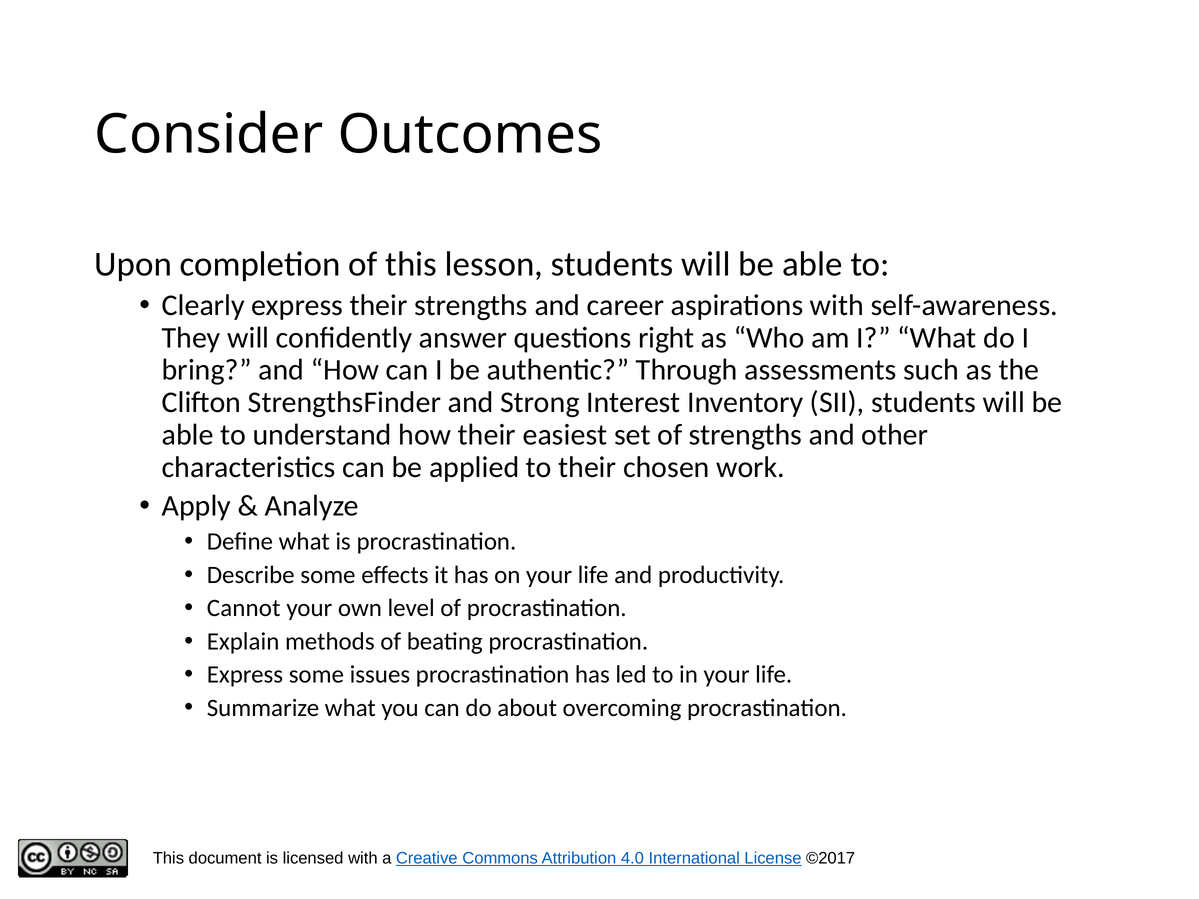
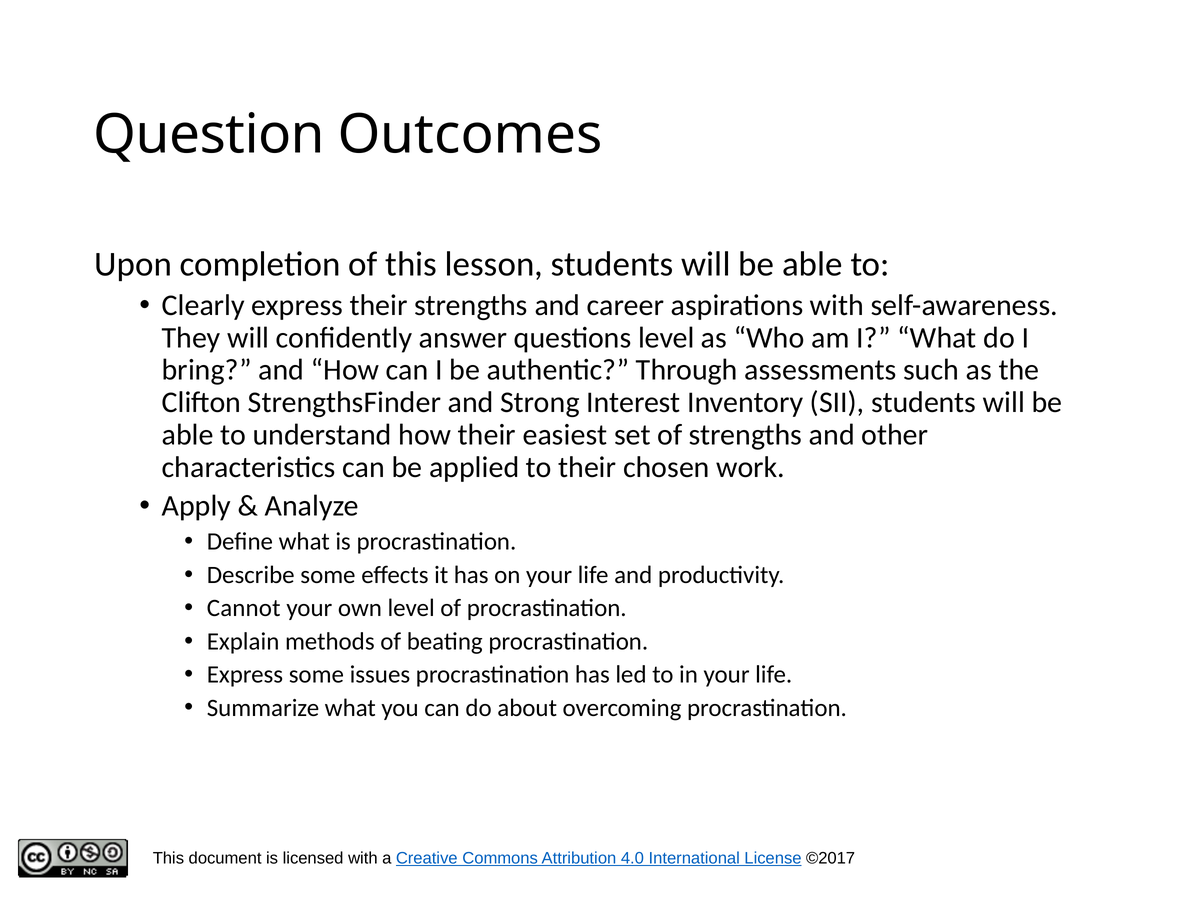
Consider: Consider -> Question (209, 134)
questions right: right -> level (666, 338)
